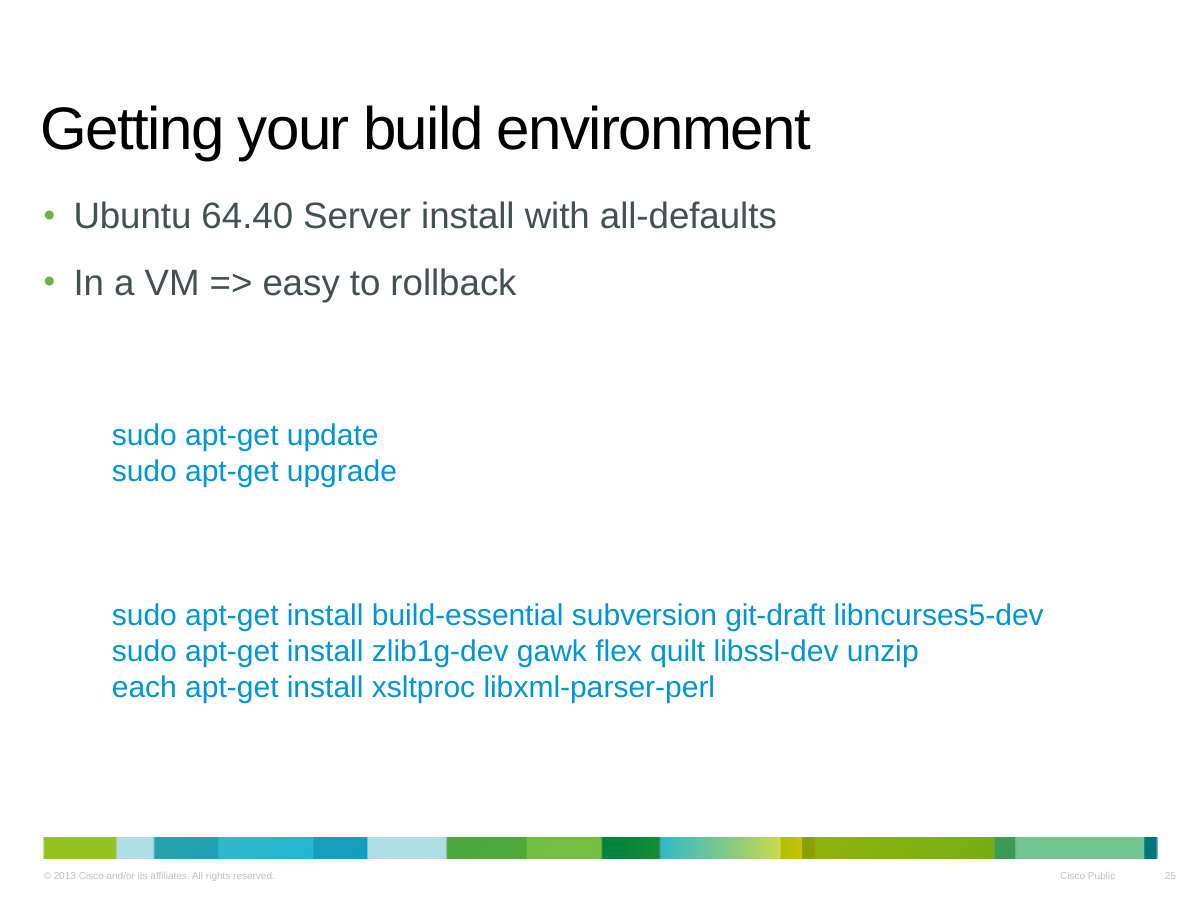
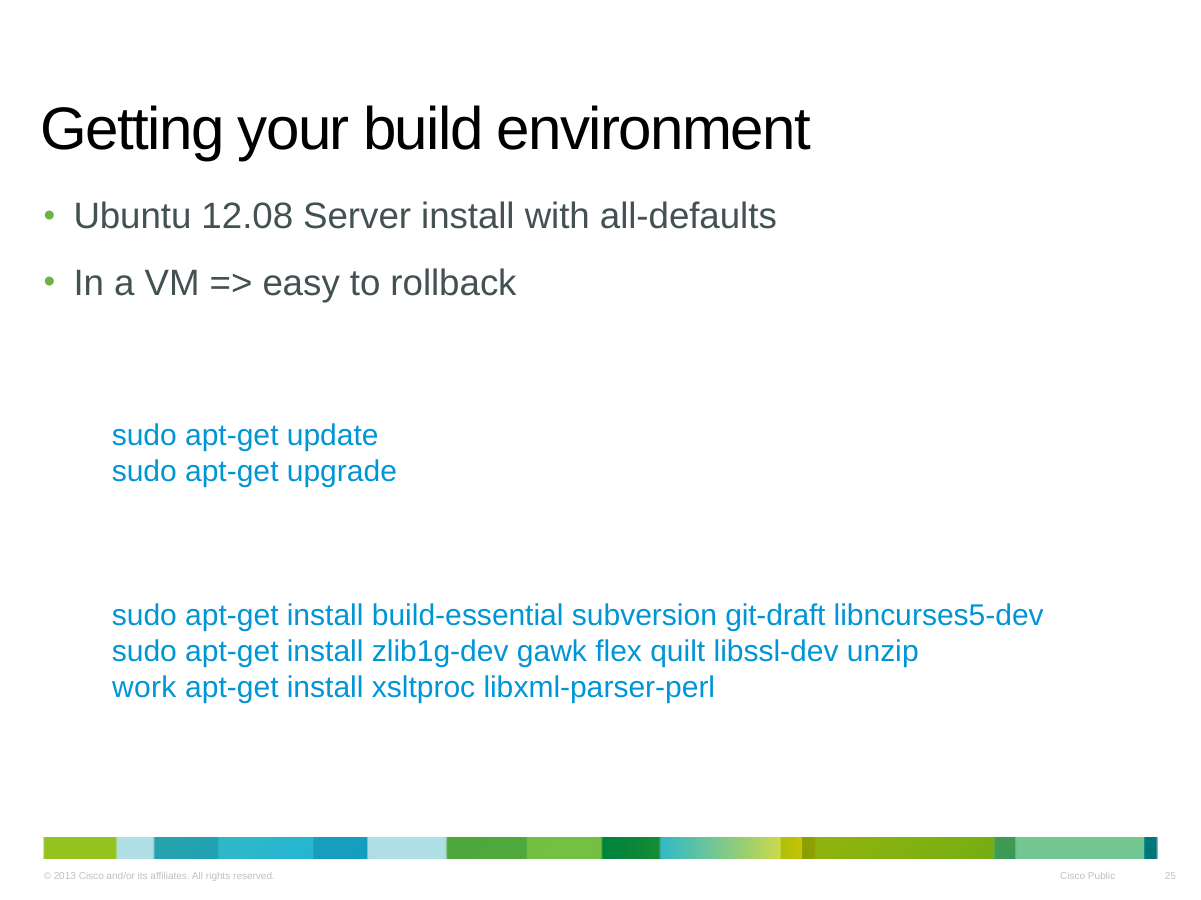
64.40: 64.40 -> 12.08 (247, 217)
each: each -> work (144, 689)
